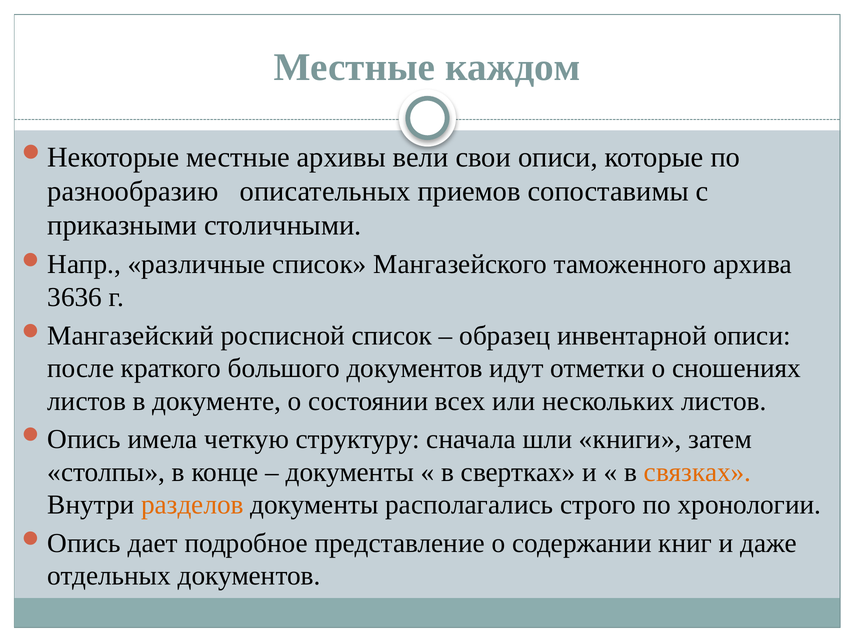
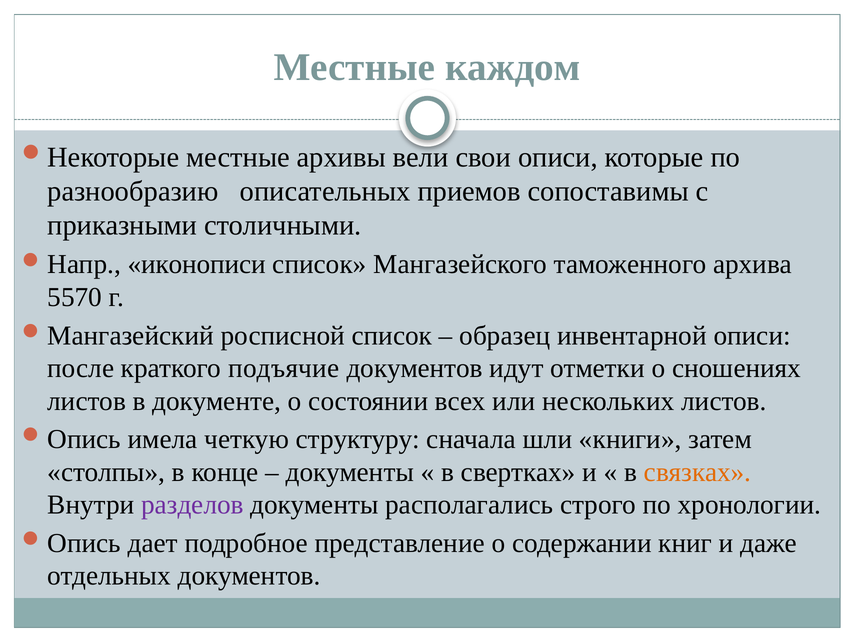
различные: различные -> иконописи (197, 264)
3636: 3636 -> 5570 (75, 297)
большого: большого -> подъячие (284, 368)
разделов colour: orange -> purple (192, 504)
